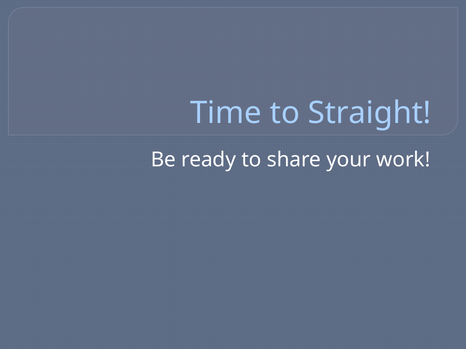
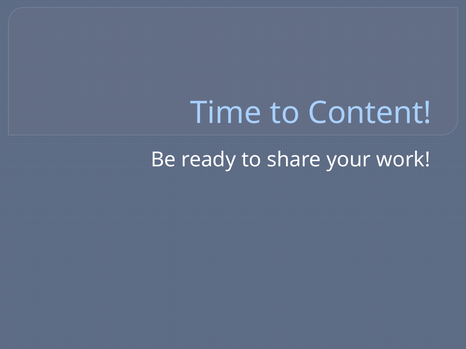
Straight: Straight -> Content (370, 113)
